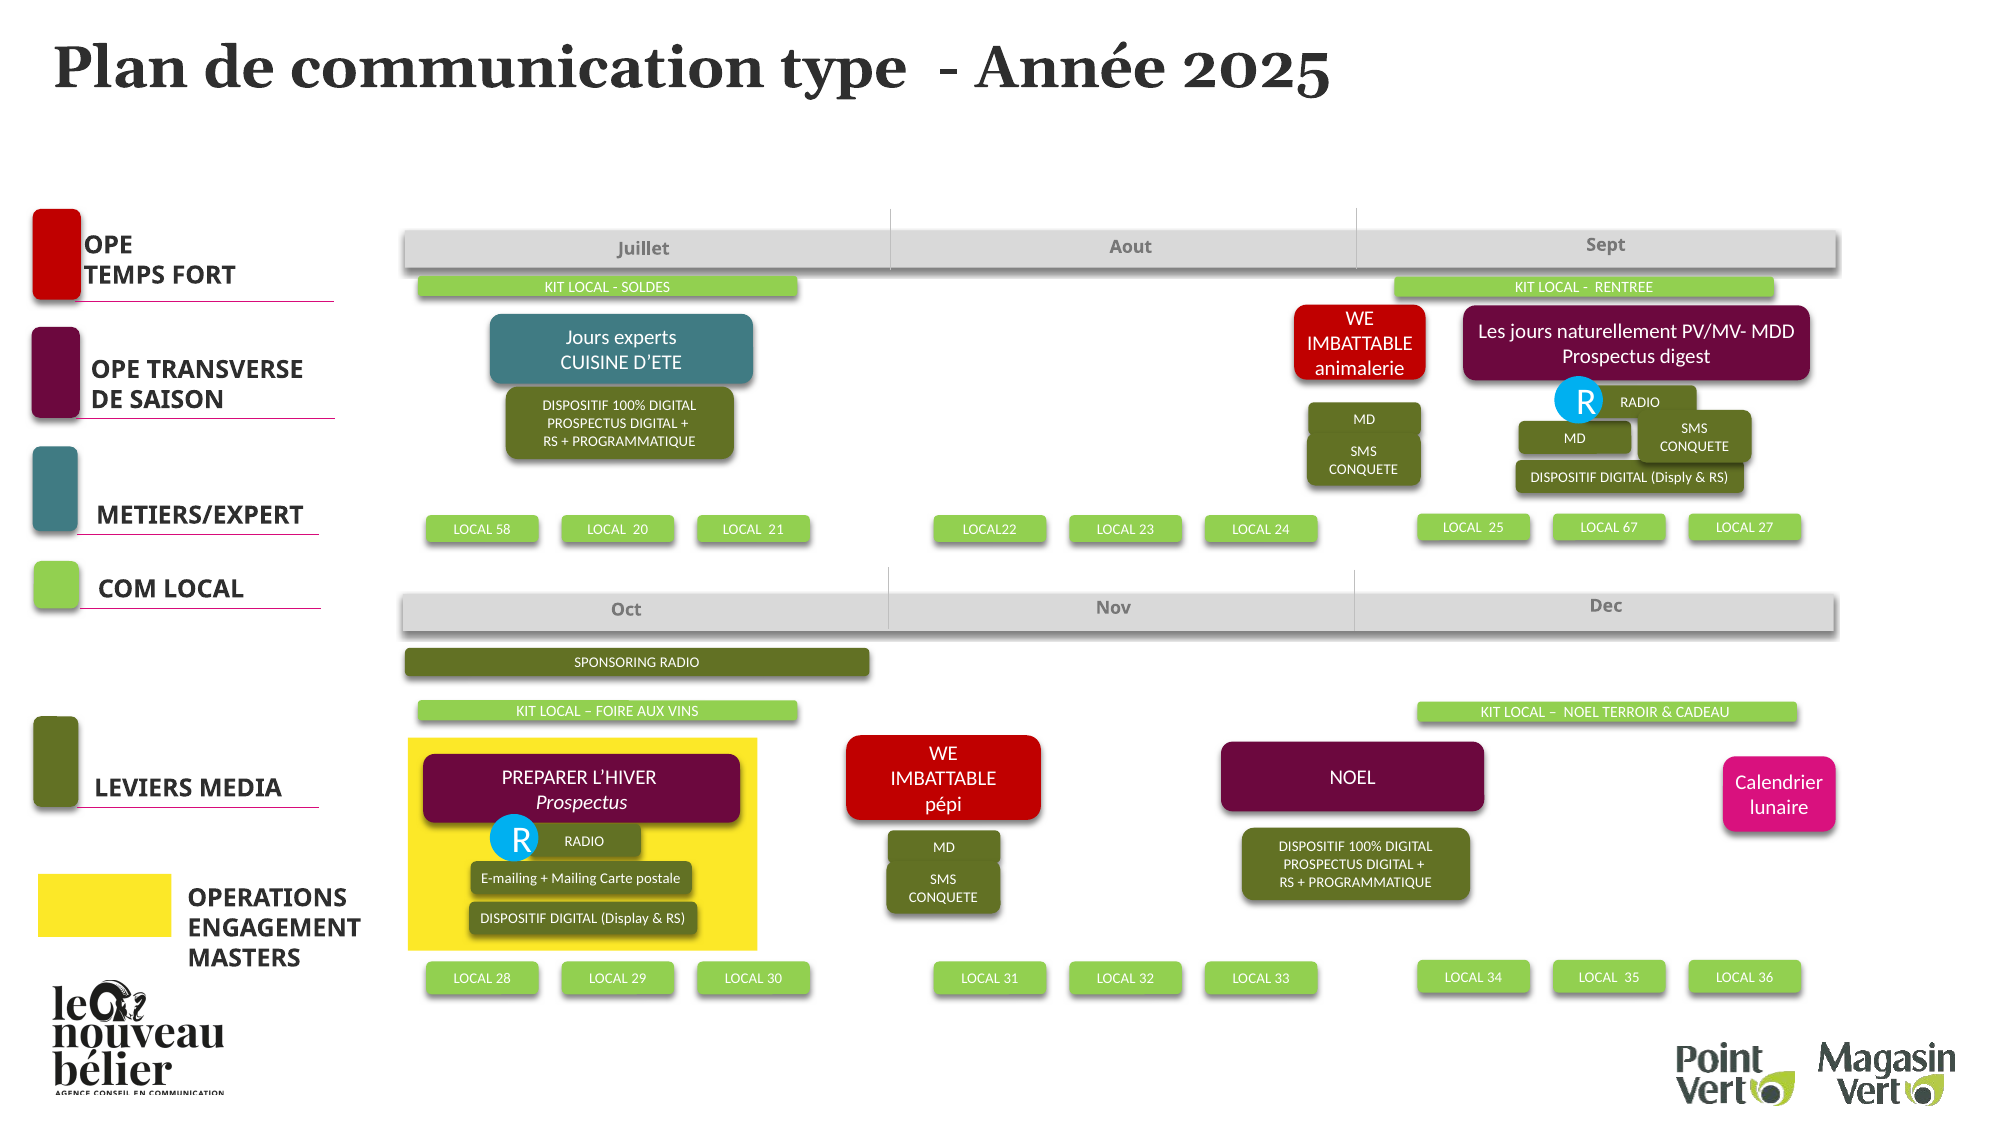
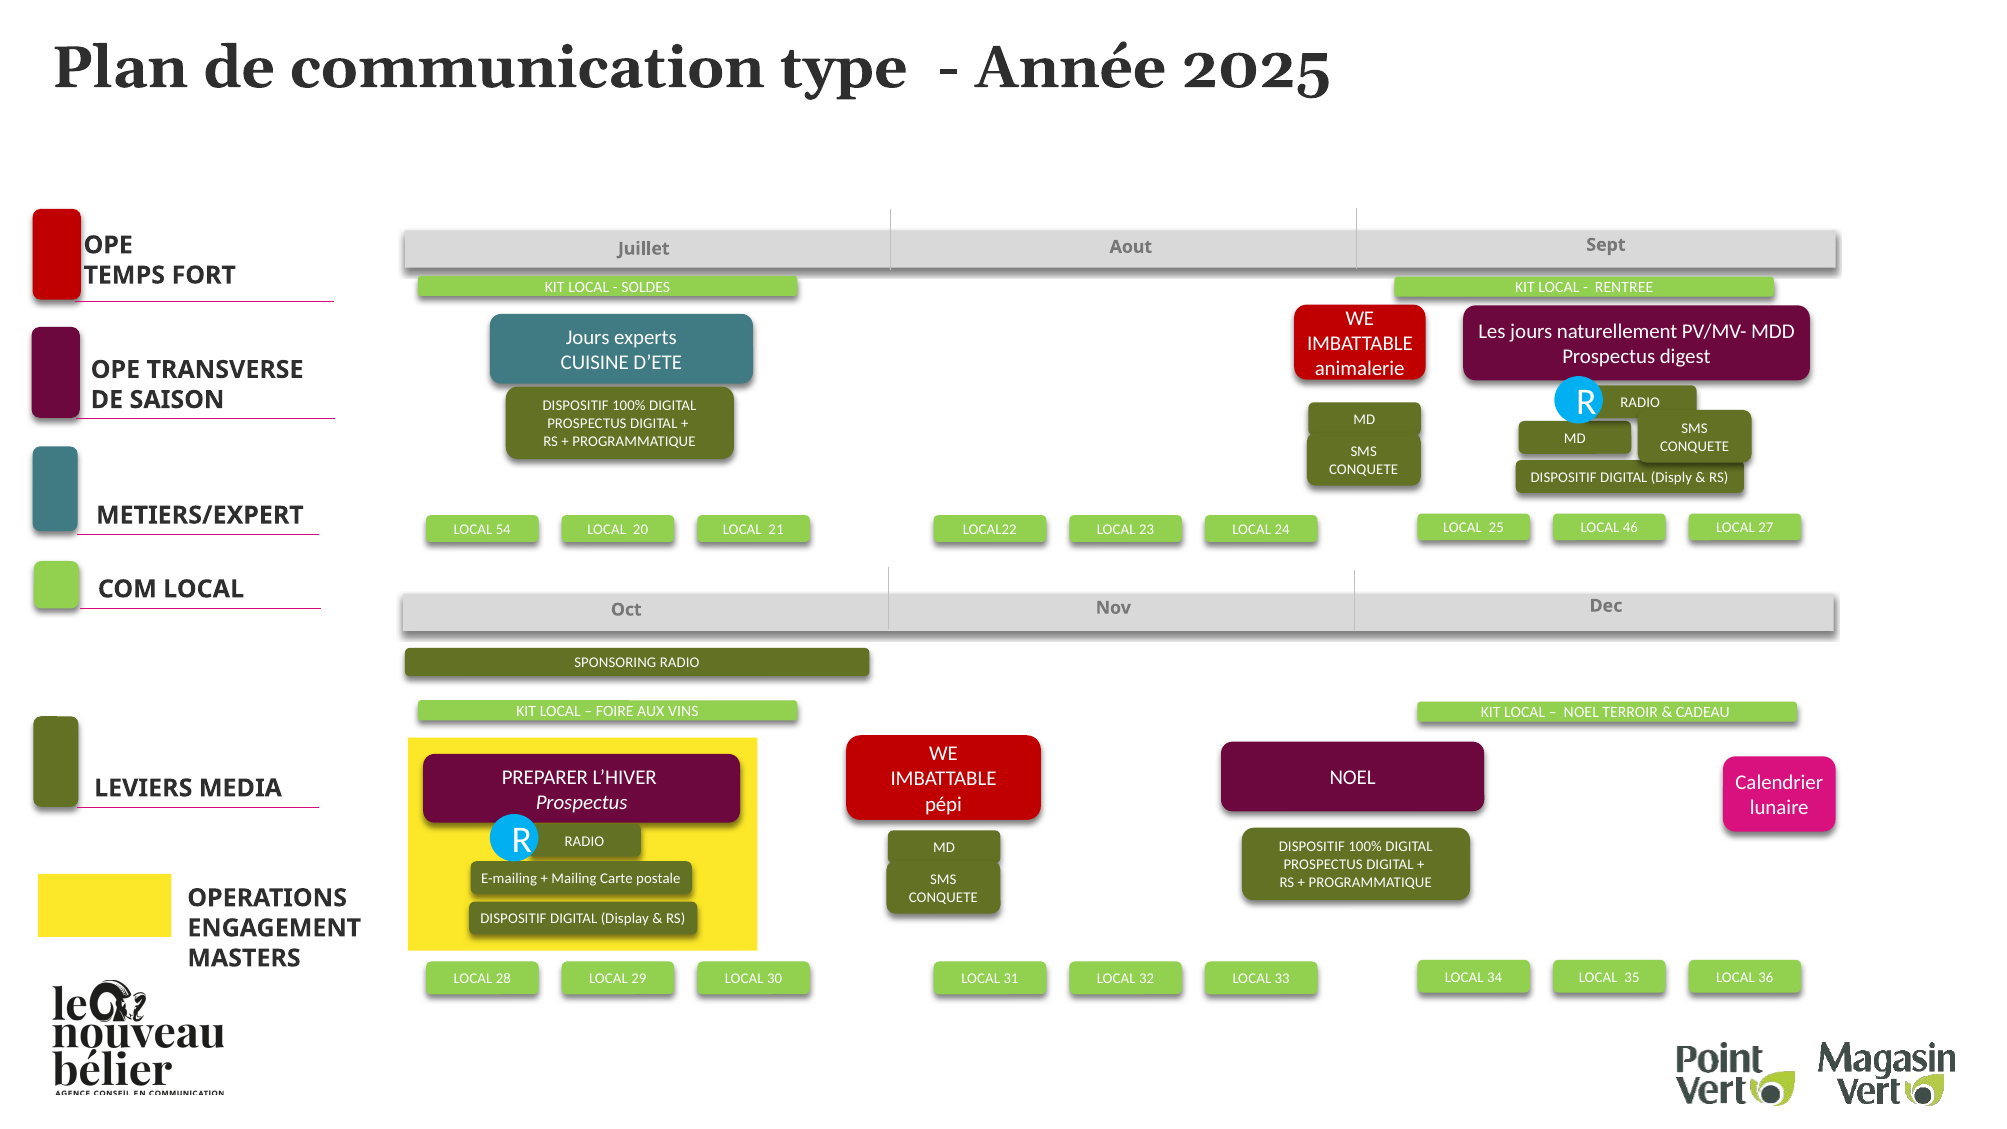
58: 58 -> 54 (503, 530)
67: 67 -> 46 (1630, 528)
